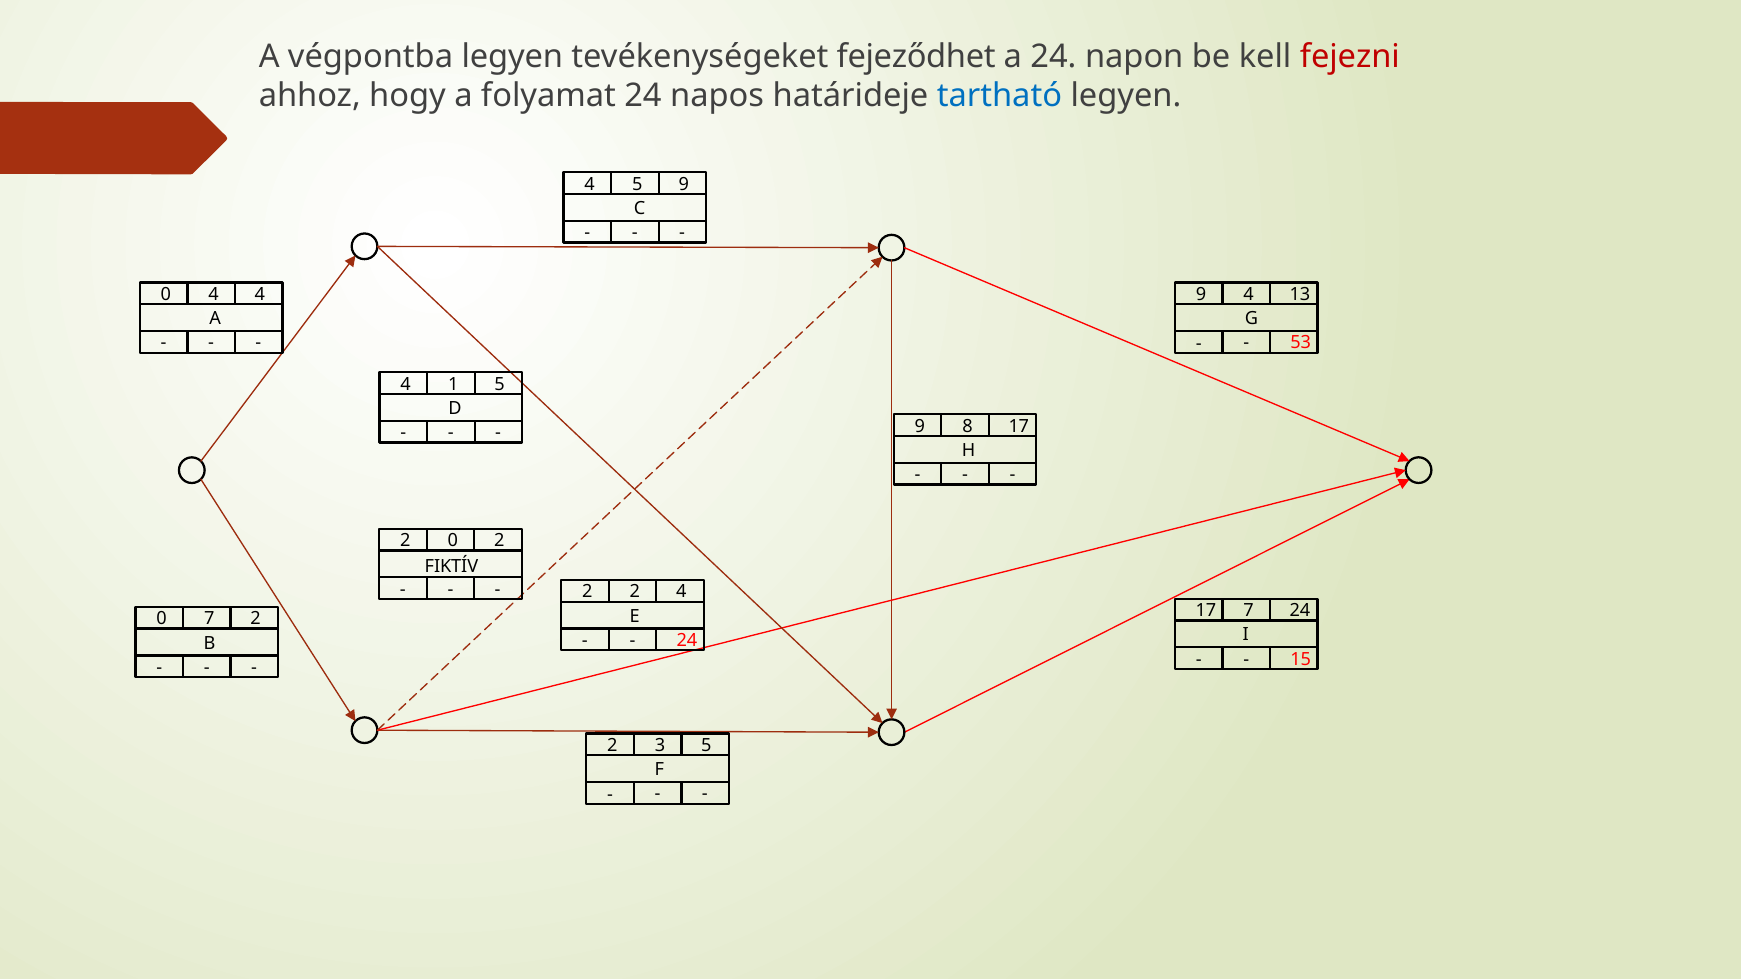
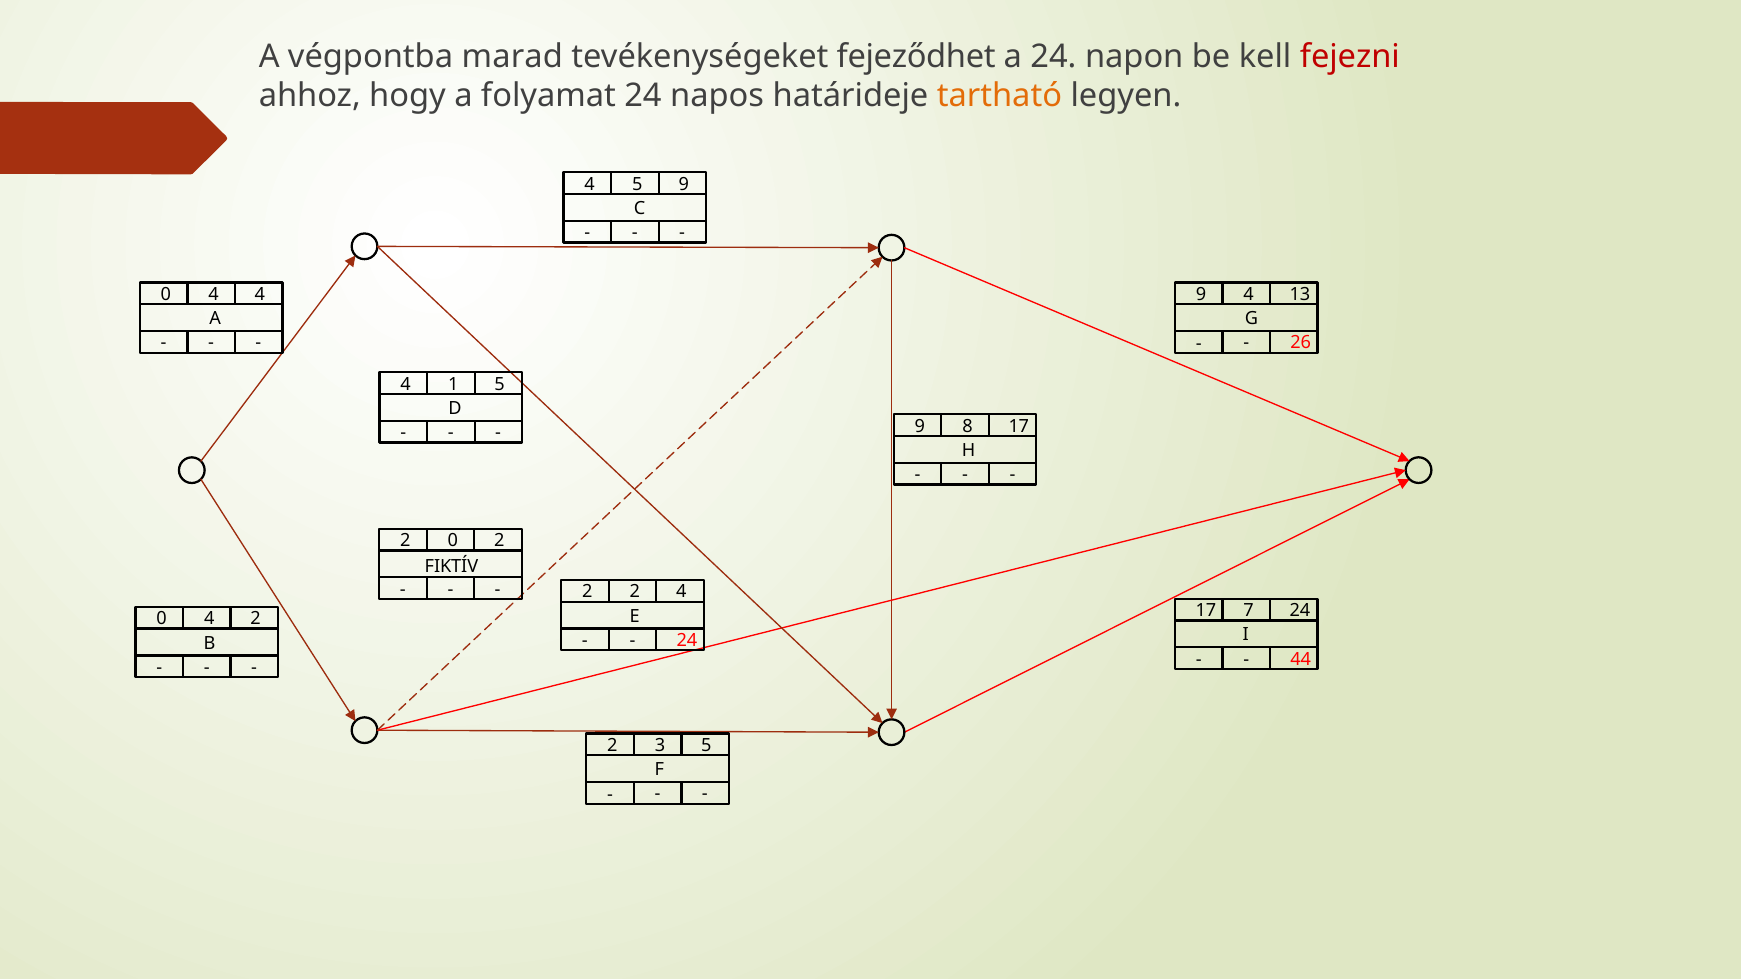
végpontba legyen: legyen -> marad (512, 57)
tartható colour: blue -> orange (999, 96)
53: 53 -> 26 (1301, 343)
7: 7 -> 4 (209, 619)
15: 15 -> 44 (1301, 659)
